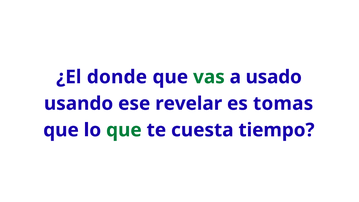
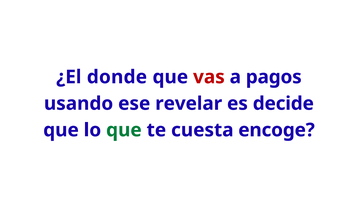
vas colour: green -> red (209, 77)
usado: usado -> pagos (274, 77)
tomas: tomas -> decide (283, 104)
tiempo: tiempo -> encoge (277, 130)
